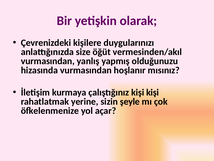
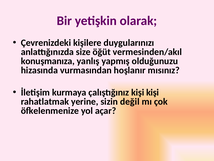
vurmasından: vurmasından -> konuşmanıza (48, 61)
şeyle: şeyle -> değil (130, 101)
